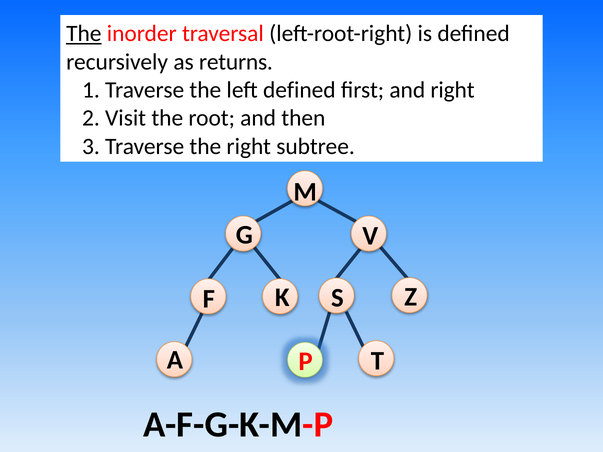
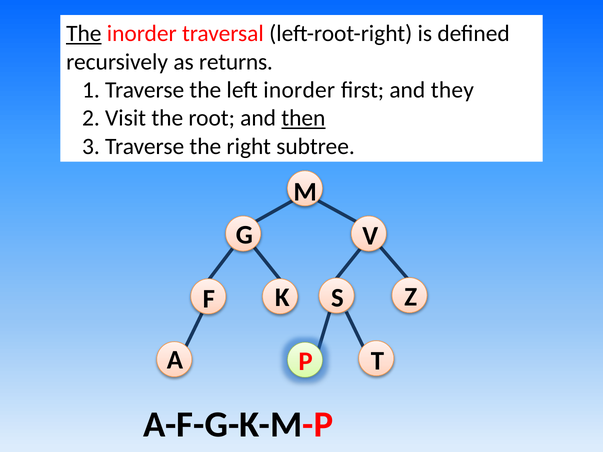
left defined: defined -> inorder (299, 90)
and right: right -> they (452, 90)
then underline: none -> present (303, 118)
